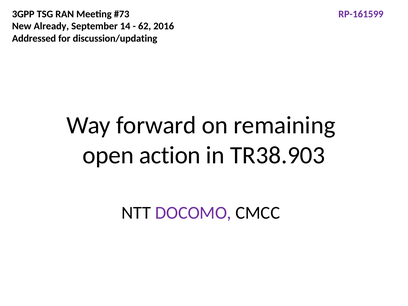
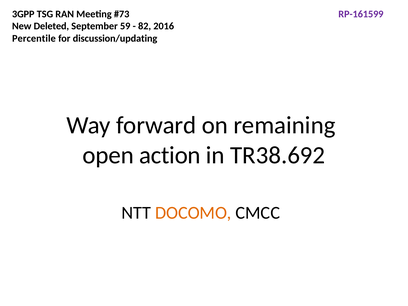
Already: Already -> Deleted (51, 26)
14: 14 -> 59 (125, 26)
62: 62 -> 82 (145, 26)
Addressed: Addressed -> Percentile (34, 39)
TR38.903: TR38.903 -> TR38.692 (278, 155)
DOCOMO colour: purple -> orange (193, 213)
